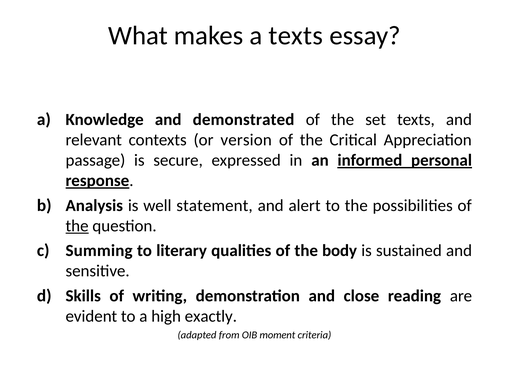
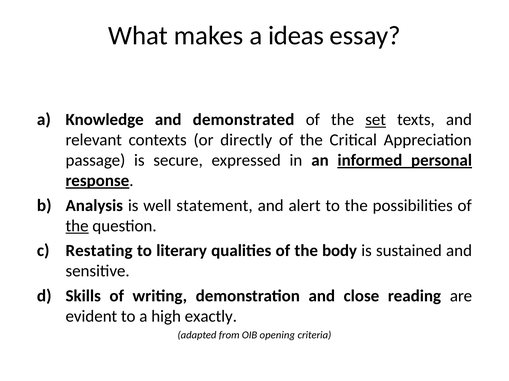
a texts: texts -> ideas (296, 36)
set underline: none -> present (376, 120)
version: version -> directly (246, 140)
Summing: Summing -> Restating (99, 251)
moment: moment -> opening (277, 336)
